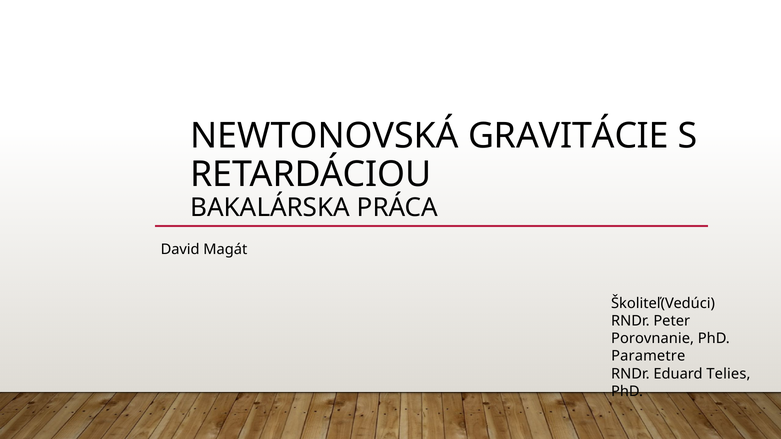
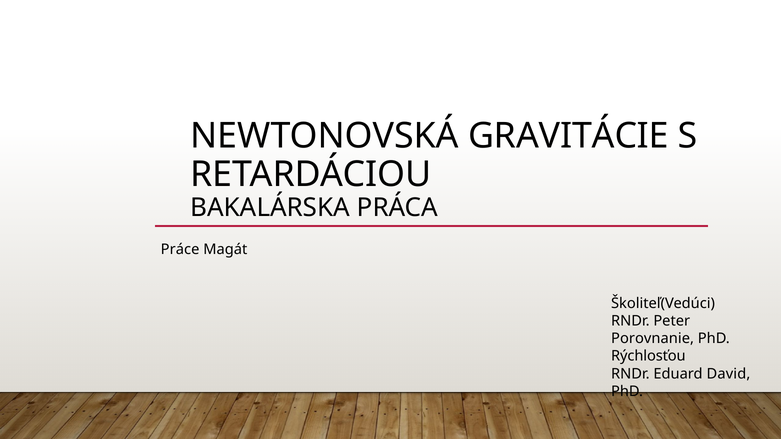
David: David -> Práce (180, 250)
Parametre: Parametre -> Rýchlosťou (648, 356)
Telies: Telies -> David (728, 374)
